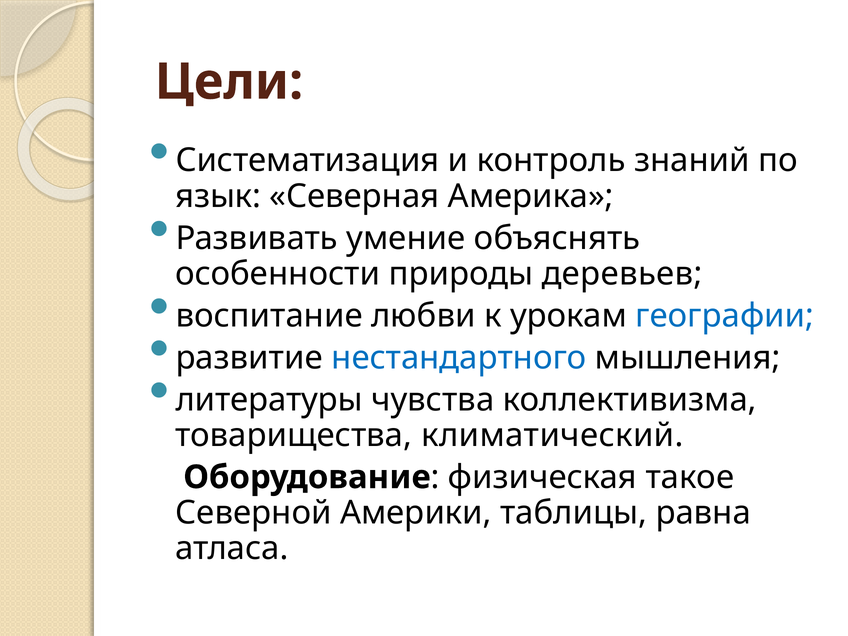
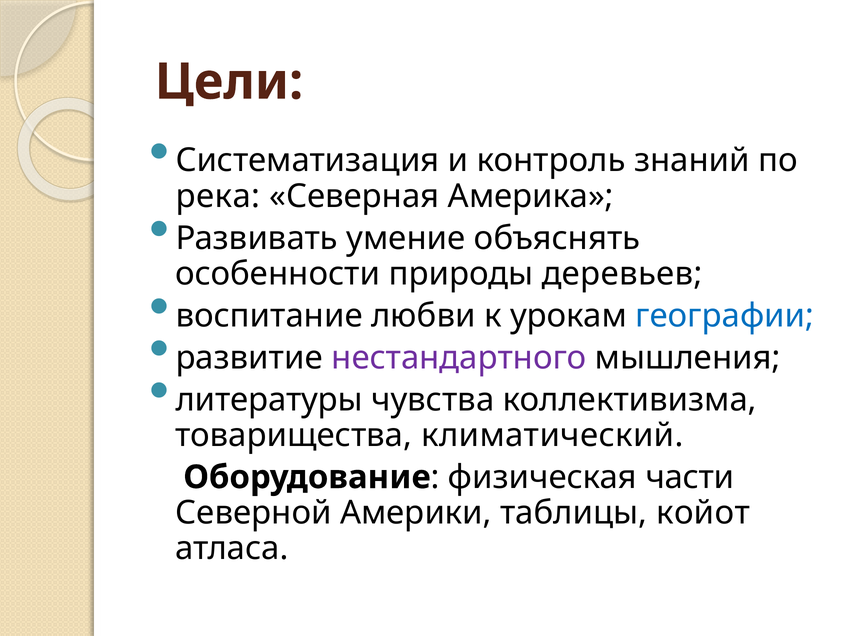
язык: язык -> река (218, 196)
нестандартного colour: blue -> purple (459, 358)
такое: такое -> части (690, 477)
равна: равна -> койот (703, 513)
